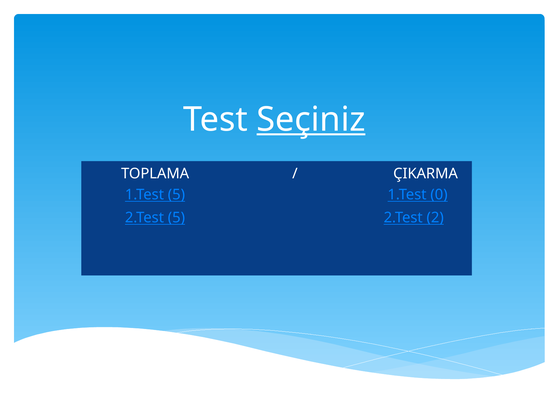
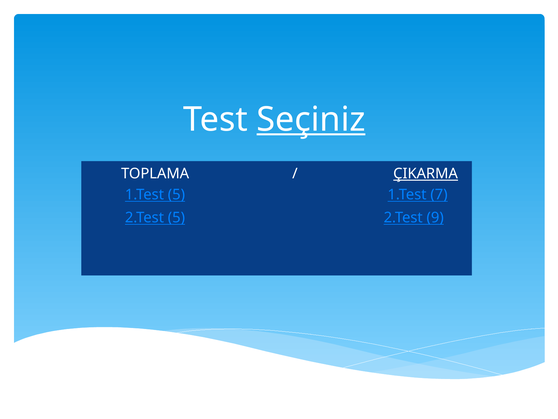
ÇIKARMA underline: none -> present (426, 174)
0: 0 -> 7 (439, 194)
2: 2 -> 9 (435, 217)
